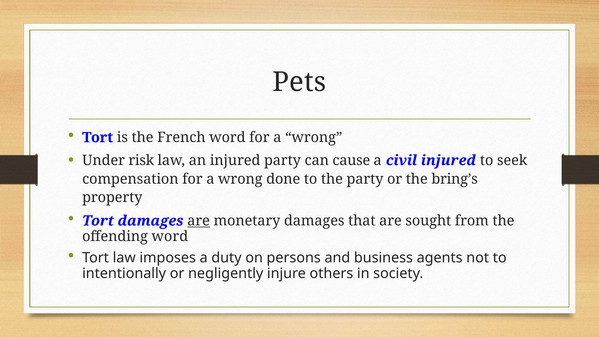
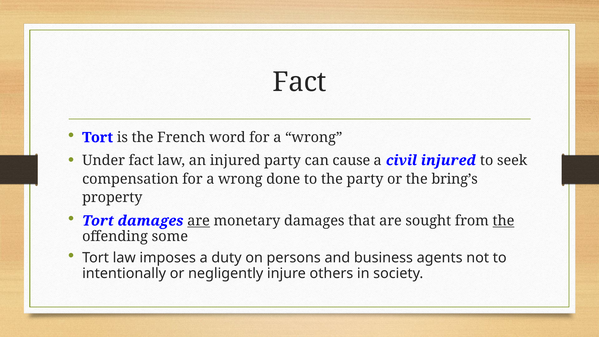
Pets: Pets -> Fact (300, 82)
Under risk: risk -> fact (141, 160)
the underline: none -> present (503, 221)
offending word: word -> some (170, 236)
